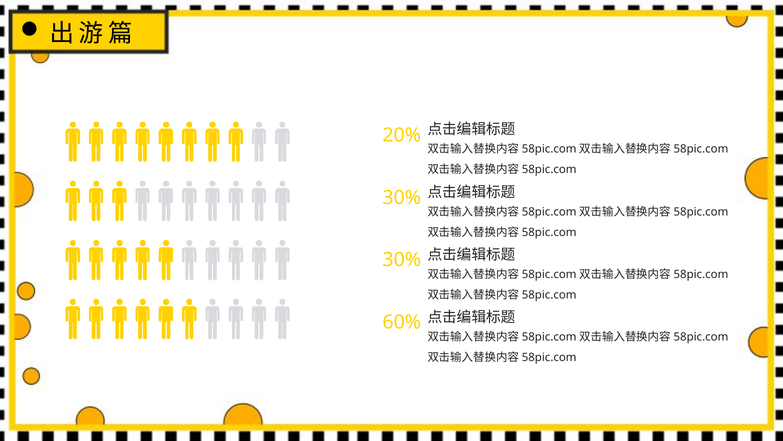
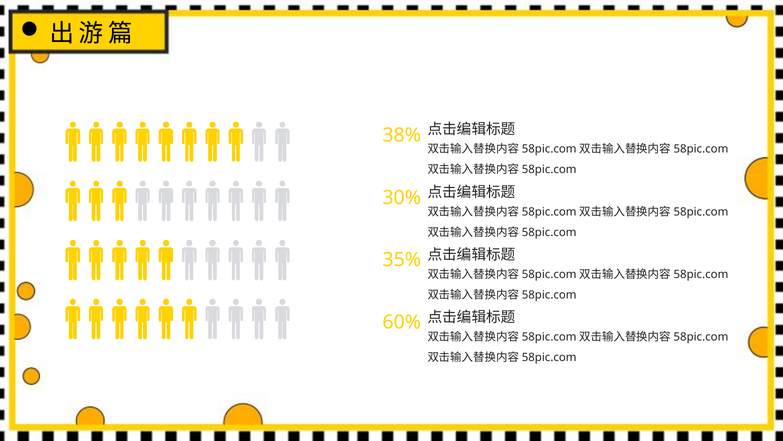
20%: 20% -> 38% (402, 135)
30%: 30% -> 35% (402, 260)
